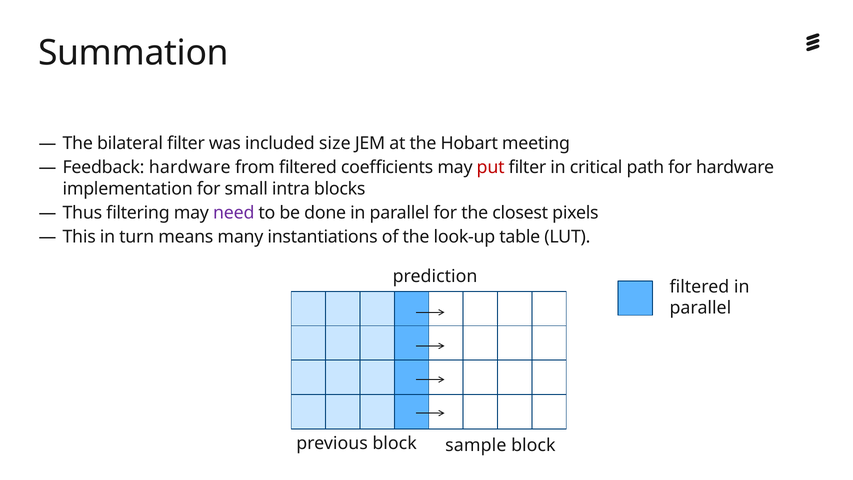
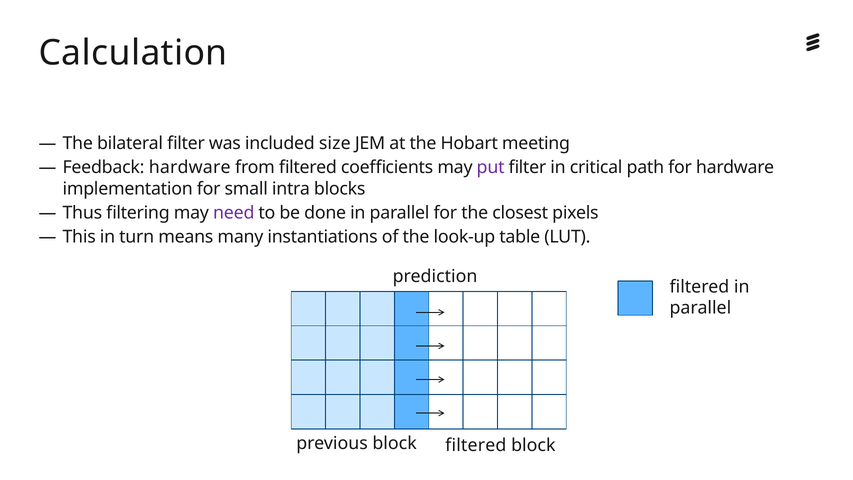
Summation: Summation -> Calculation (133, 53)
put colour: red -> purple (491, 167)
previous block sample: sample -> filtered (476, 445)
